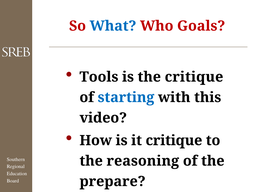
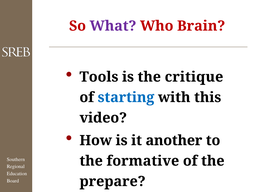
What colour: blue -> purple (113, 26)
Goals: Goals -> Brain (201, 26)
it critique: critique -> another (174, 140)
reasoning: reasoning -> formative (143, 161)
